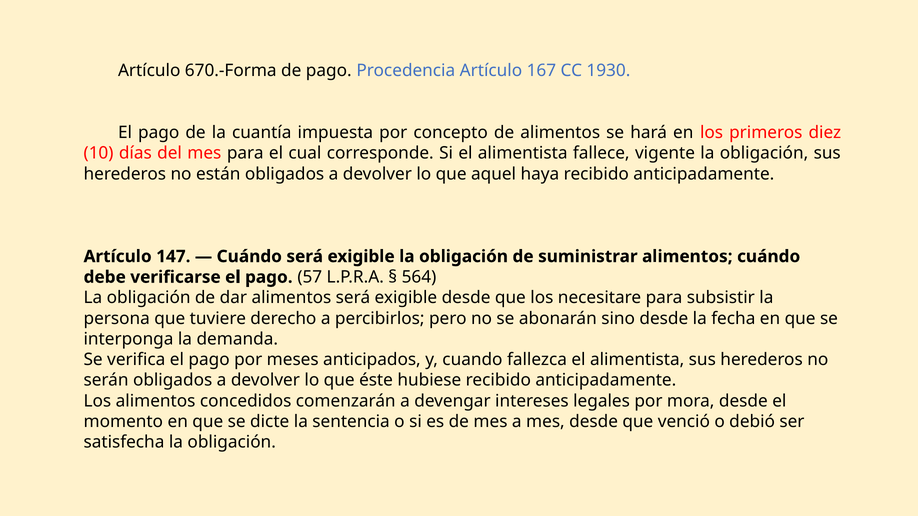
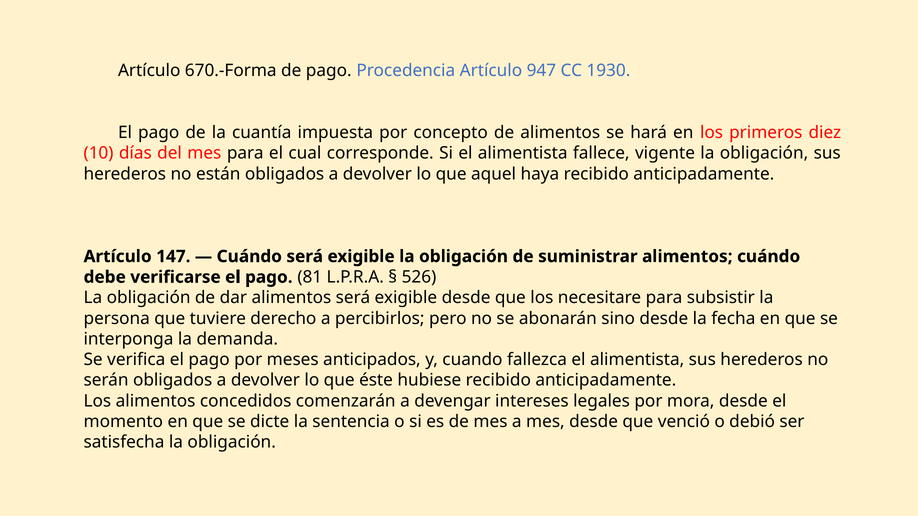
167: 167 -> 947 (541, 71)
57: 57 -> 81 (310, 277)
564: 564 -> 526 (419, 277)
